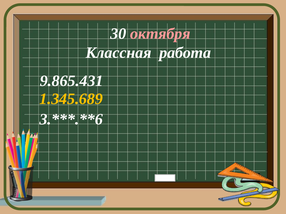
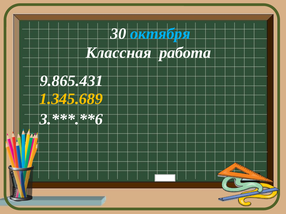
октября colour: pink -> light blue (160, 34)
